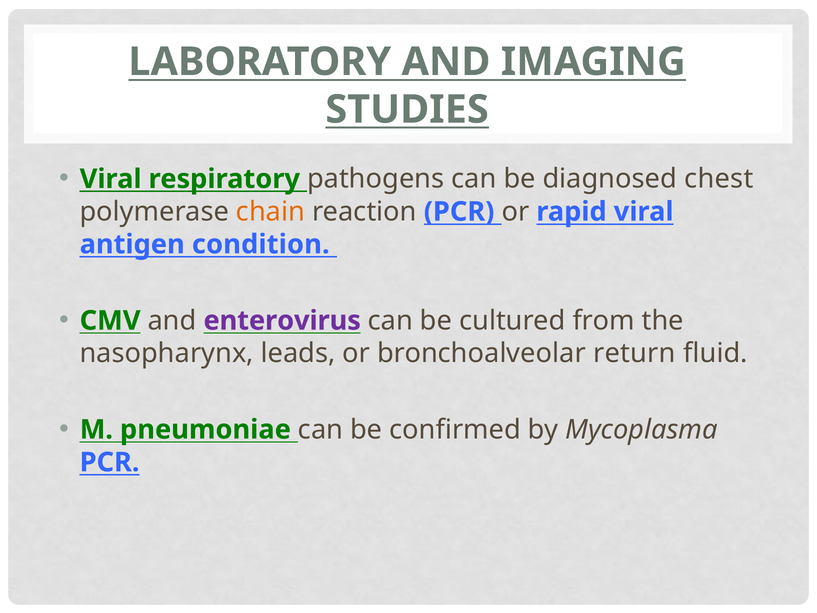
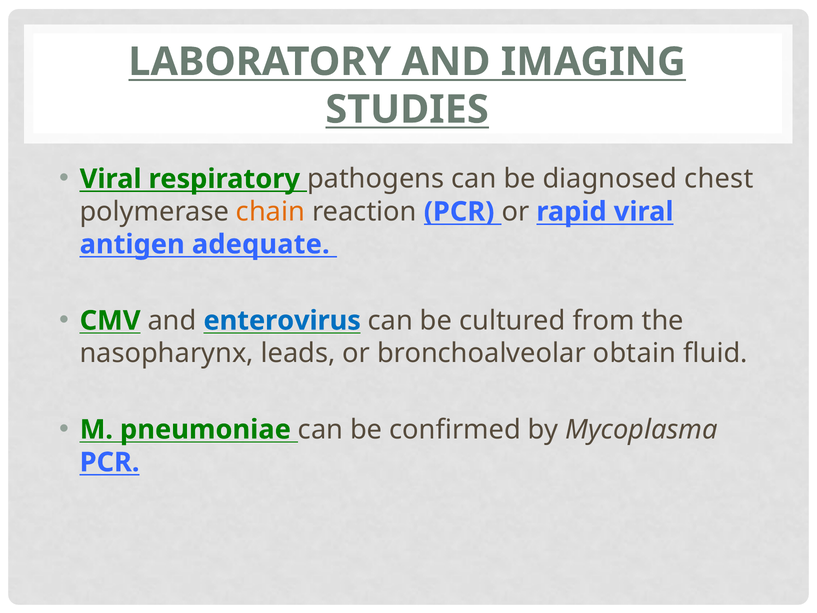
condition: condition -> adequate (261, 244)
enterovirus colour: purple -> blue (282, 321)
return: return -> obtain (634, 353)
